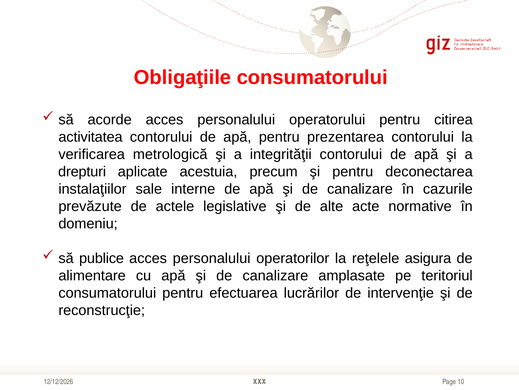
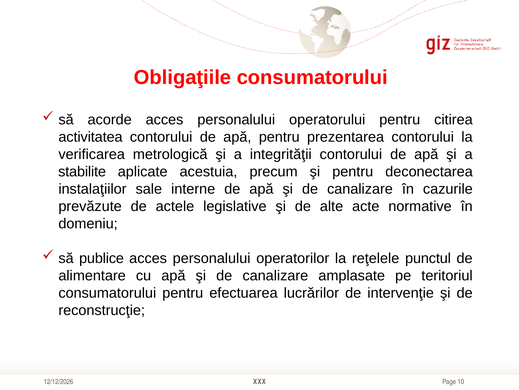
drepturi: drepturi -> stabilite (82, 171)
asigura: asigura -> punctul (428, 258)
